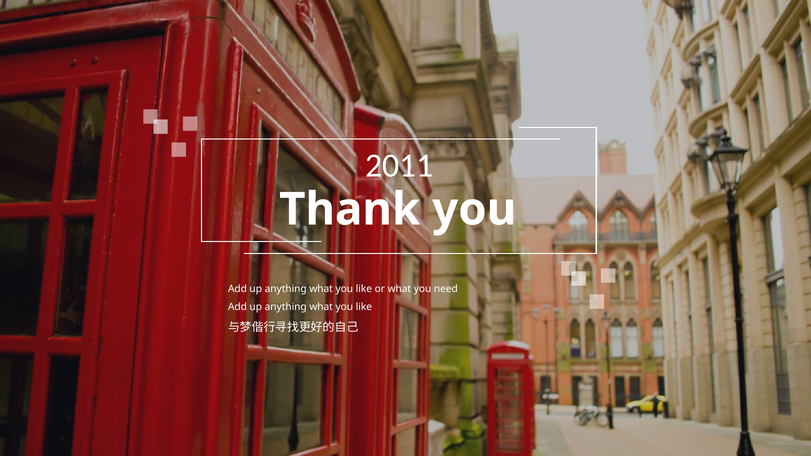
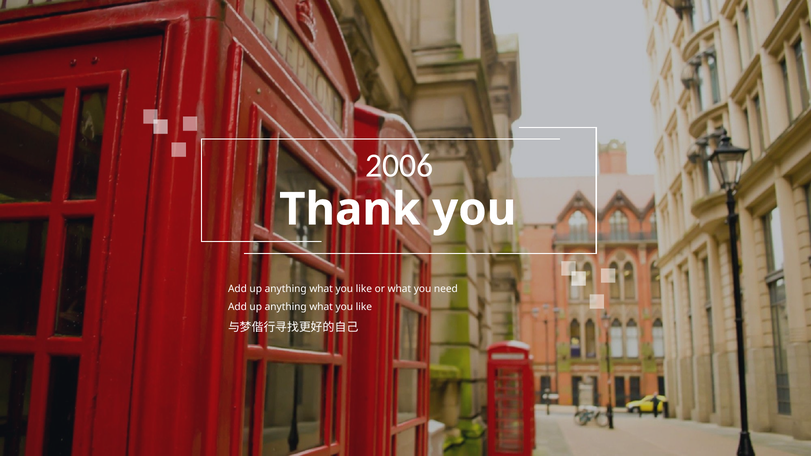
2011: 2011 -> 2006 (399, 165)
